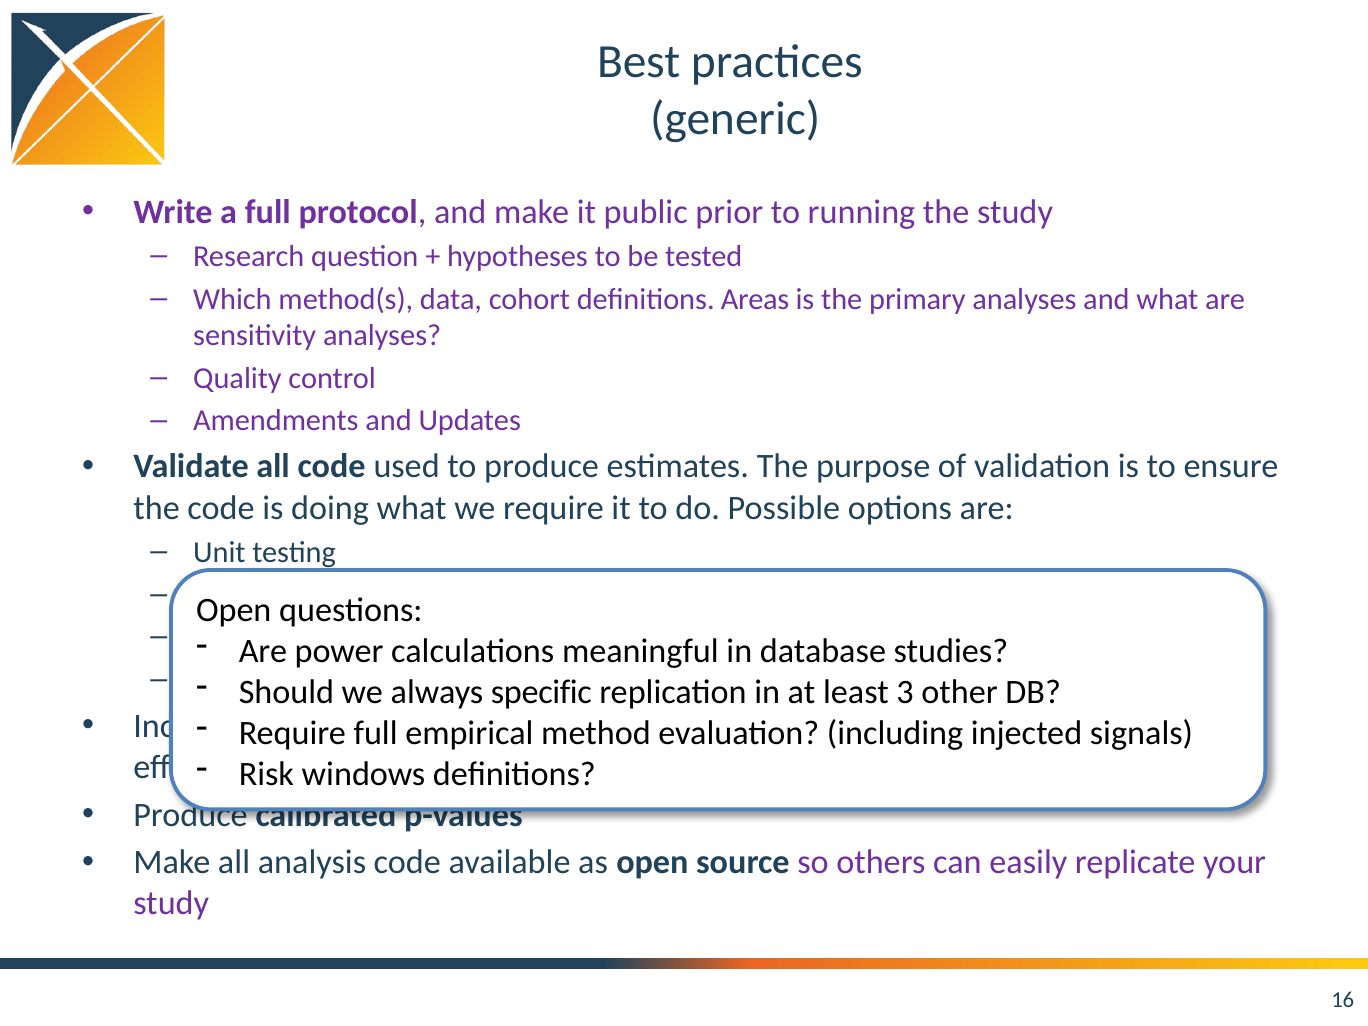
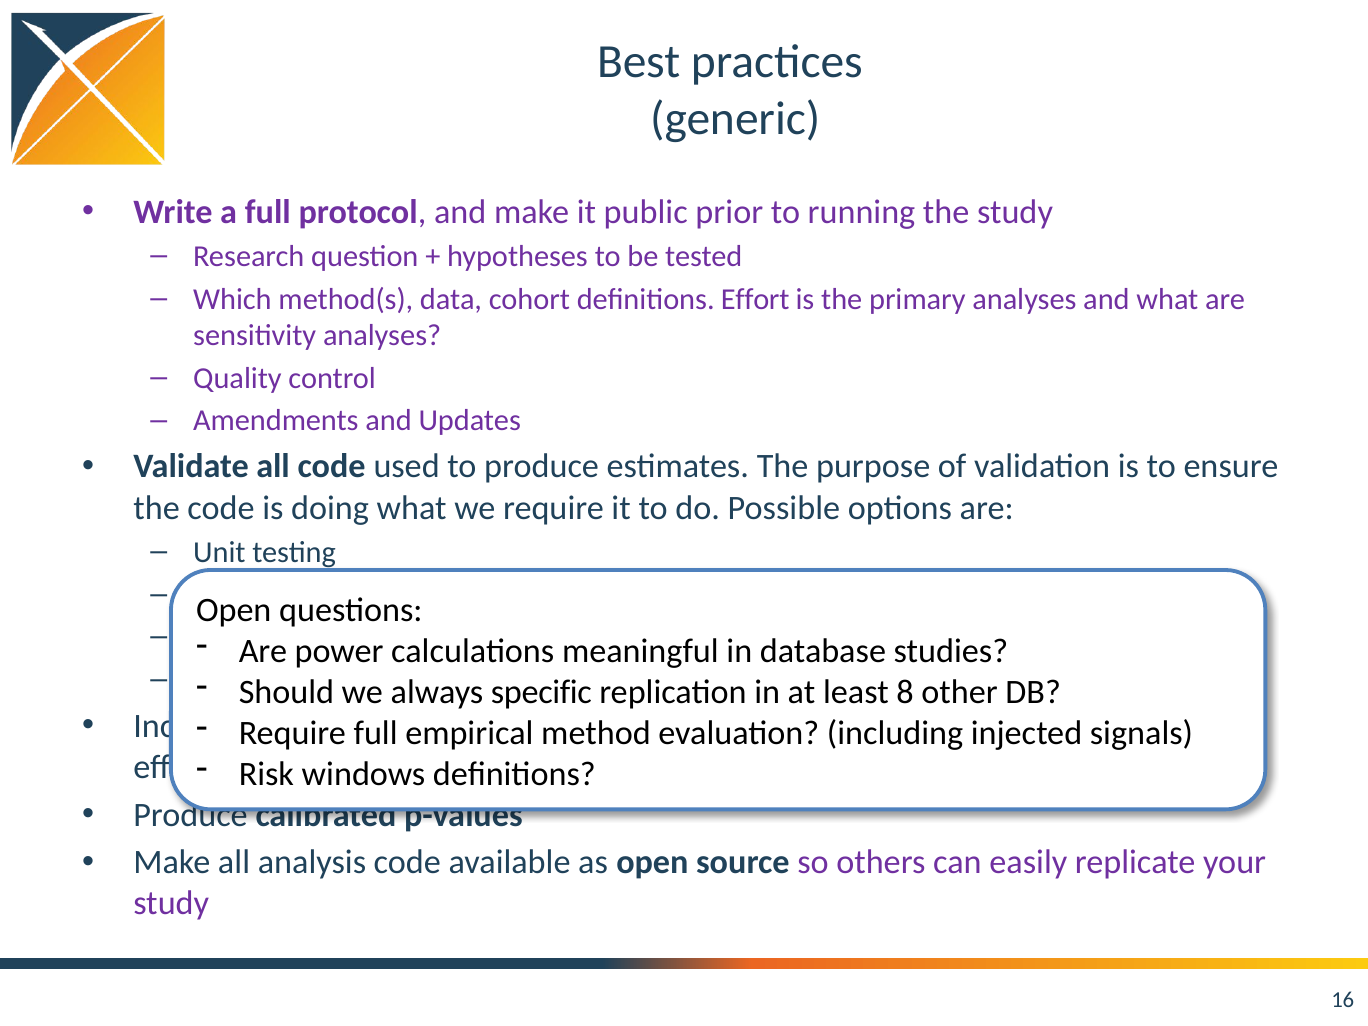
Areas: Areas -> Effort (755, 299)
3: 3 -> 8 (905, 692)
